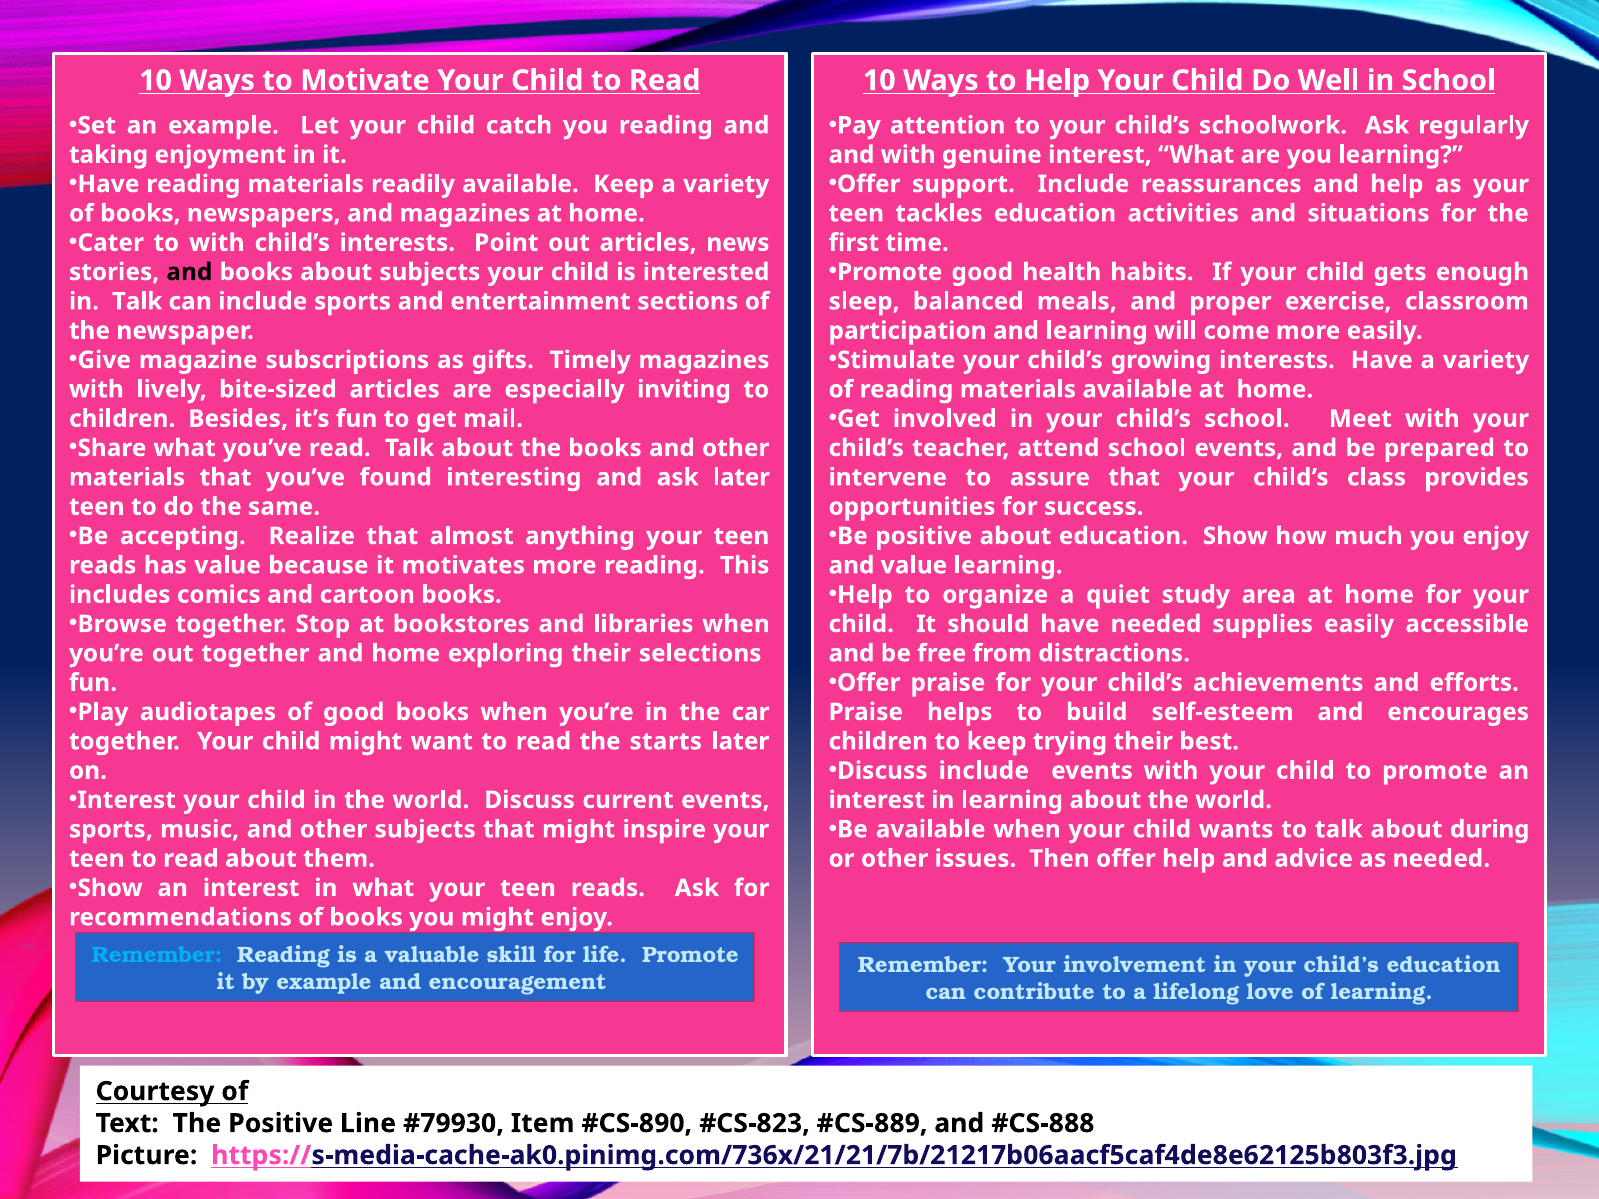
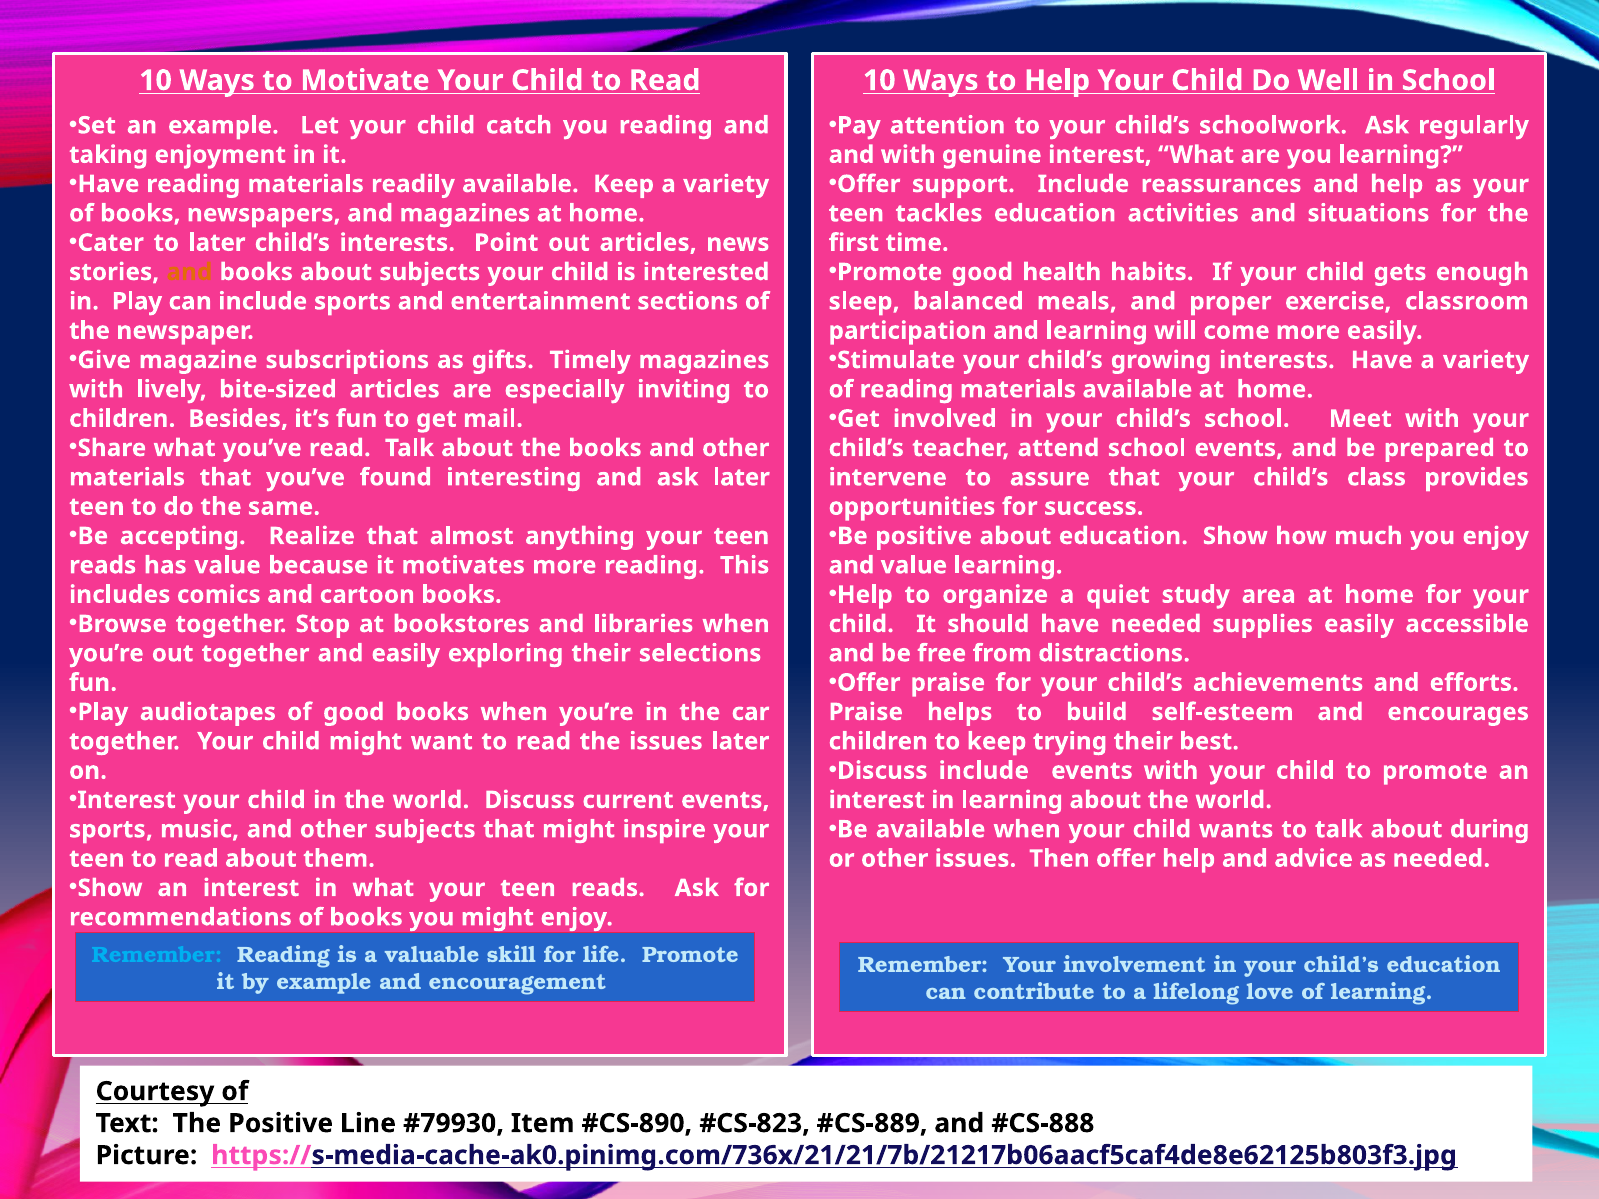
to with: with -> later (217, 243)
and colour: black -> orange (189, 272)
in Talk: Talk -> Play (137, 301)
and home: home -> easily (406, 654)
the starts: starts -> issues (666, 742)
